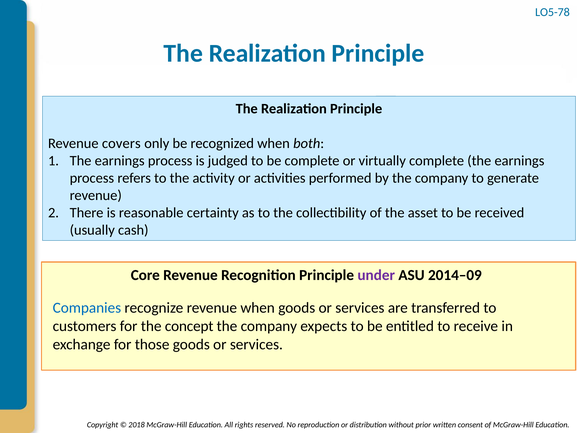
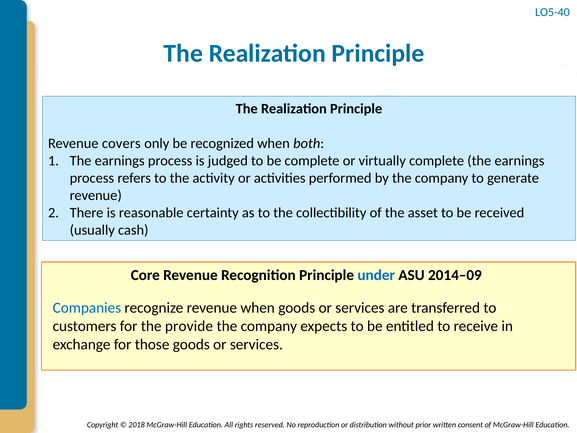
LO5-78: LO5-78 -> LO5-40 (552, 12)
under colour: purple -> blue (376, 275)
concept: concept -> provide (189, 326)
